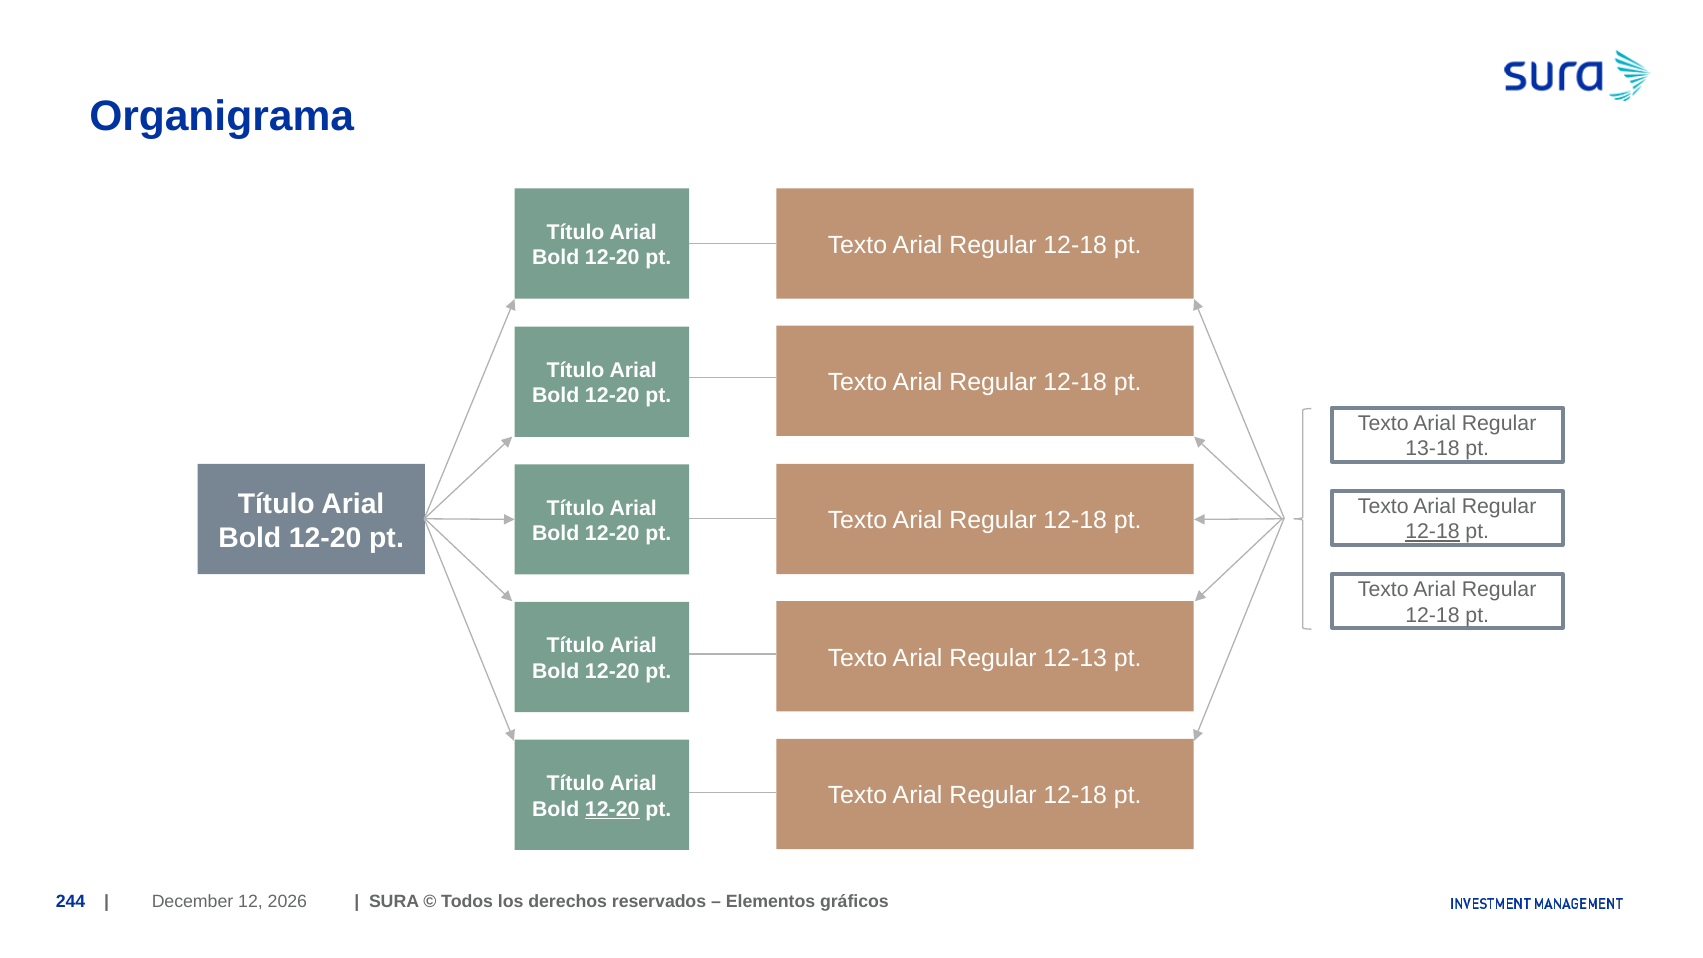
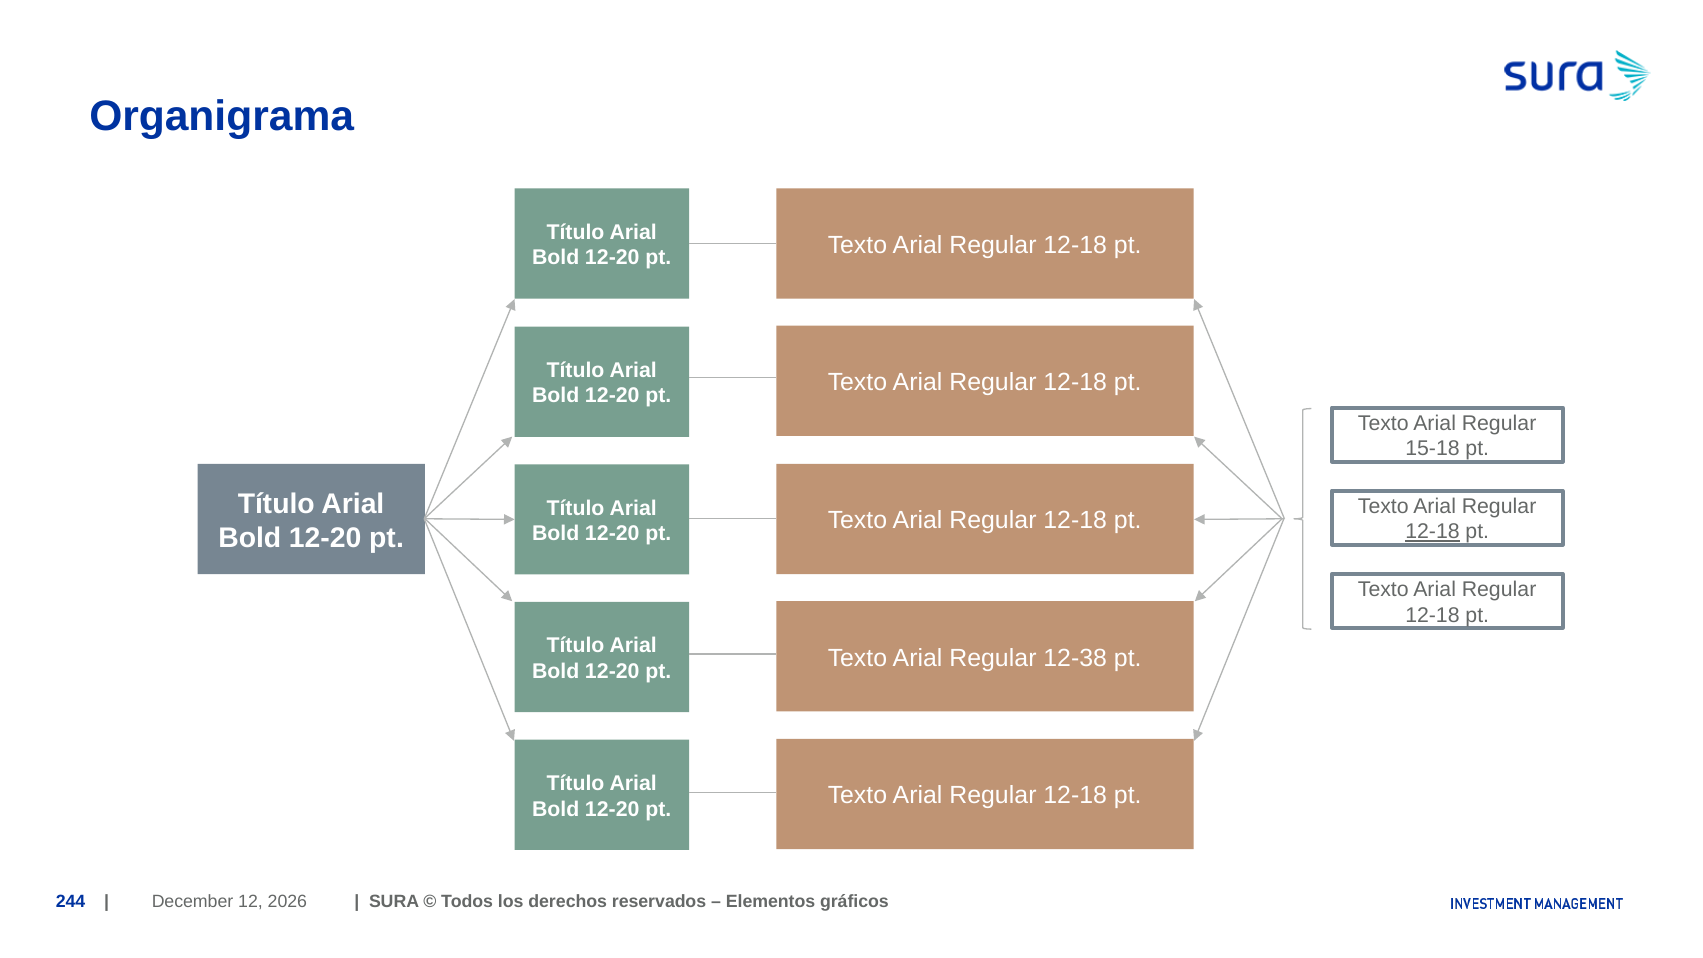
13-18: 13-18 -> 15-18 (1433, 449)
12-13: 12-13 -> 12-38 (1075, 658)
12-20 underline: present -> none (612, 809)
